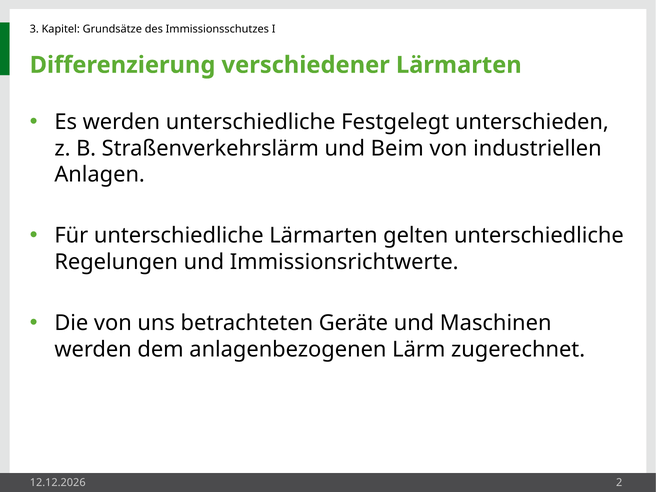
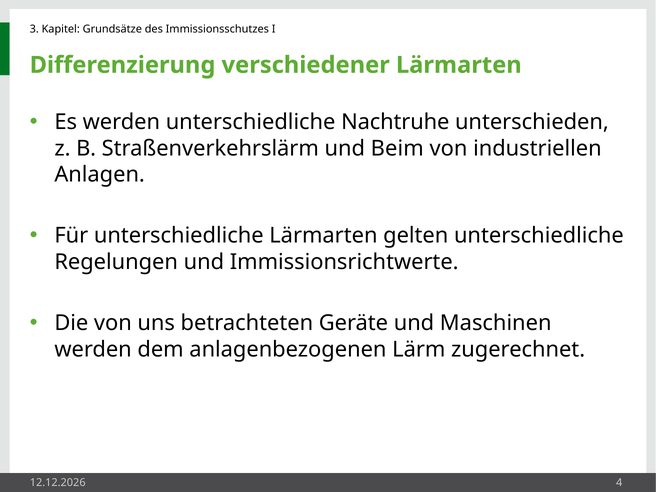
Festgelegt: Festgelegt -> Nachtruhe (395, 122)
2: 2 -> 4 (619, 483)
